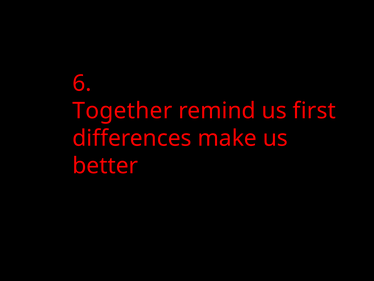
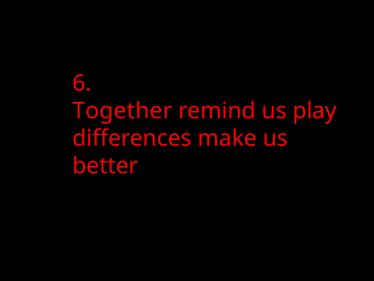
first: first -> play (315, 111)
